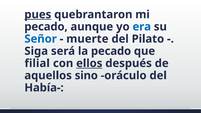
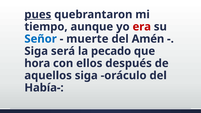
pecado: pecado -> tiempo (46, 27)
era colour: blue -> red (142, 27)
Pilato: Pilato -> Amén (148, 39)
filial: filial -> hora (37, 63)
ellos underline: present -> none (89, 63)
aquellos sino: sino -> siga (86, 76)
